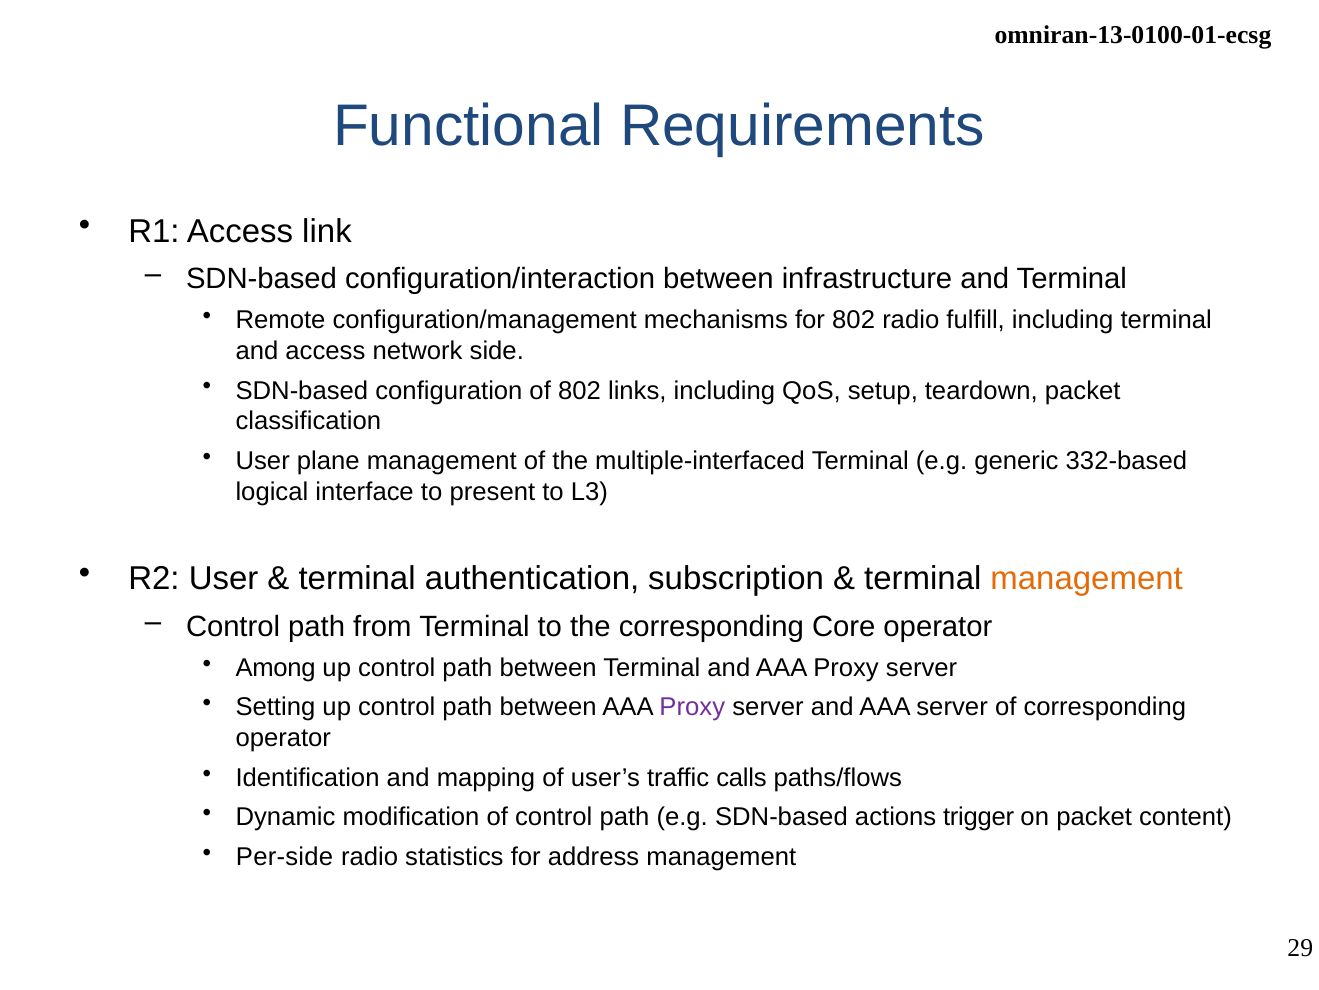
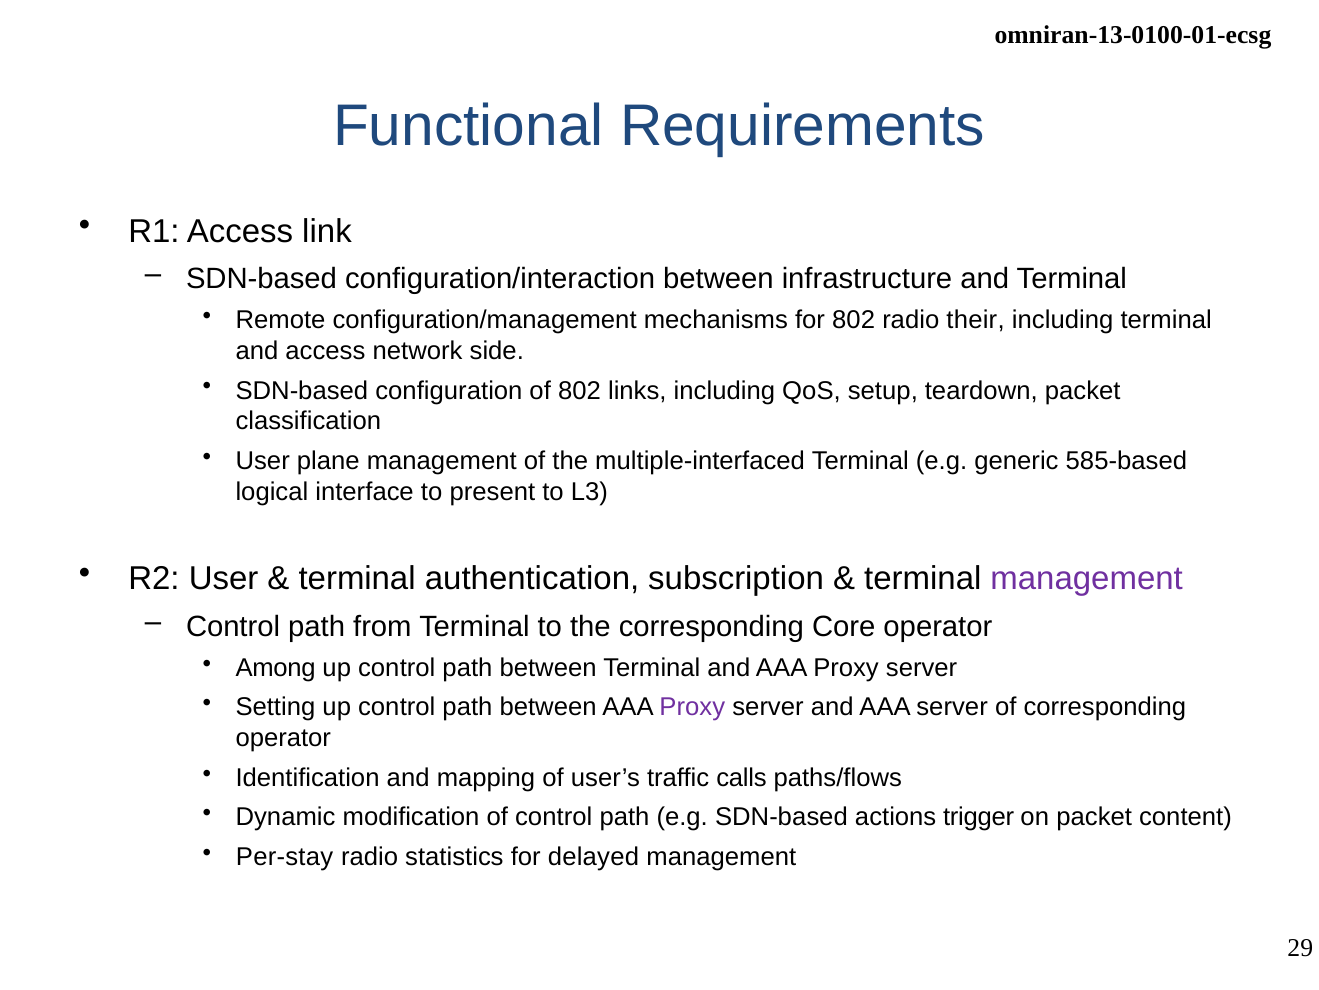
fulfill: fulfill -> their (976, 320)
332-based: 332-based -> 585-based (1126, 461)
management colour: orange -> purple (1087, 579)
Per-side: Per-side -> Per-stay (285, 856)
address: address -> delayed (593, 856)
